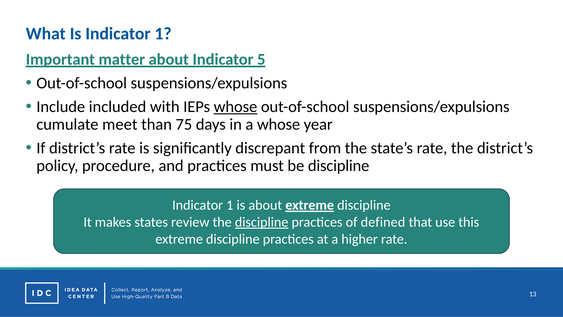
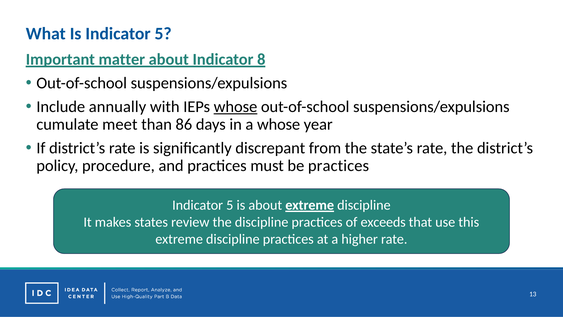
Is Indicator 1: 1 -> 5 (163, 34)
5: 5 -> 8 (261, 59)
included: included -> annually (117, 107)
75: 75 -> 86 (184, 124)
be discipline: discipline -> practices (338, 166)
1: 1 -> 5 (230, 205)
discipline underline: present -> none (262, 222)
defined: defined -> exceeds (383, 222)
